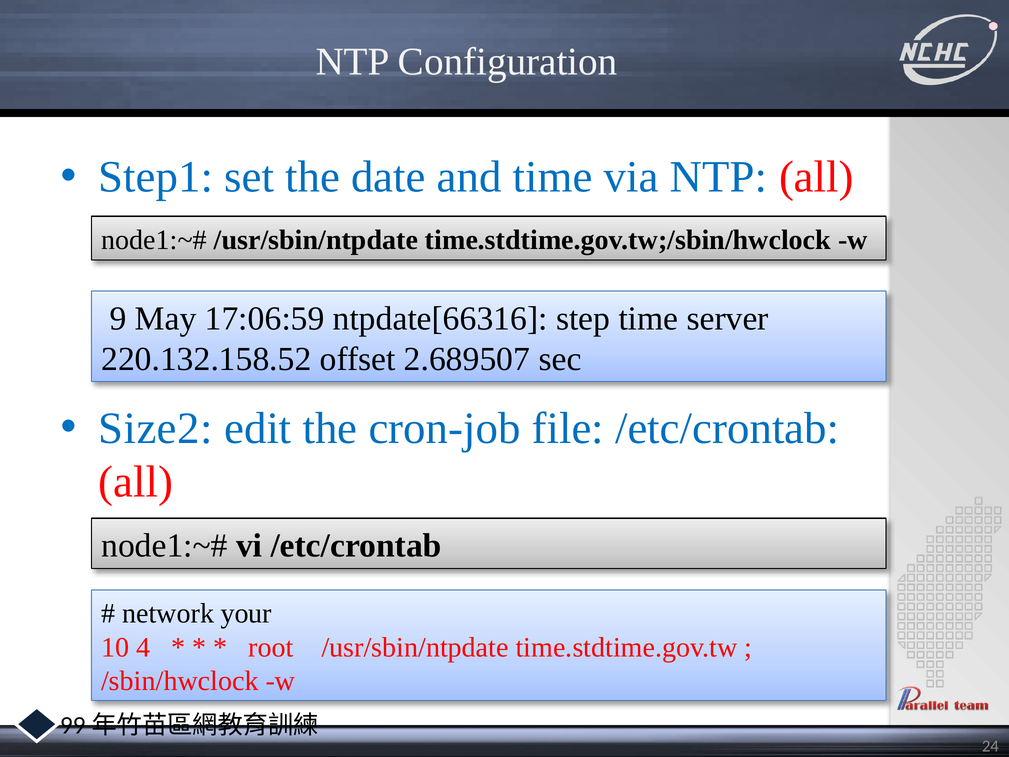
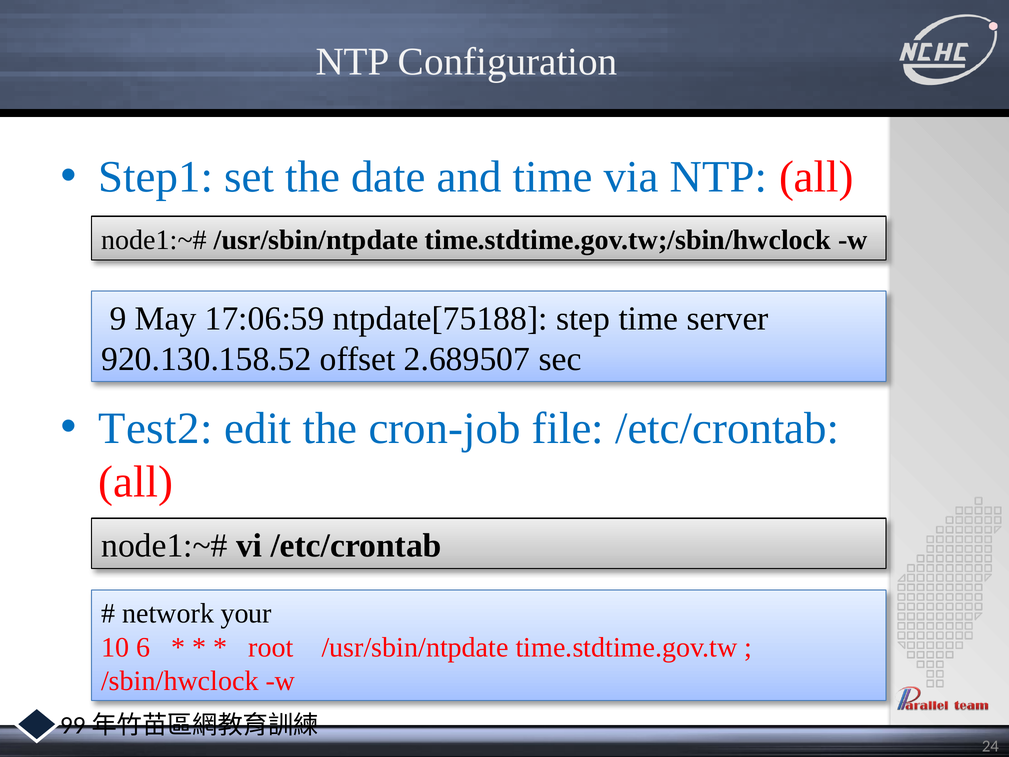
ntpdate[66316: ntpdate[66316 -> ntpdate[75188 (440, 318)
220.132.158.52: 220.132.158.52 -> 920.130.158.52 (206, 359)
Size2: Size2 -> Test2 (155, 428)
4: 4 -> 6 (143, 647)
